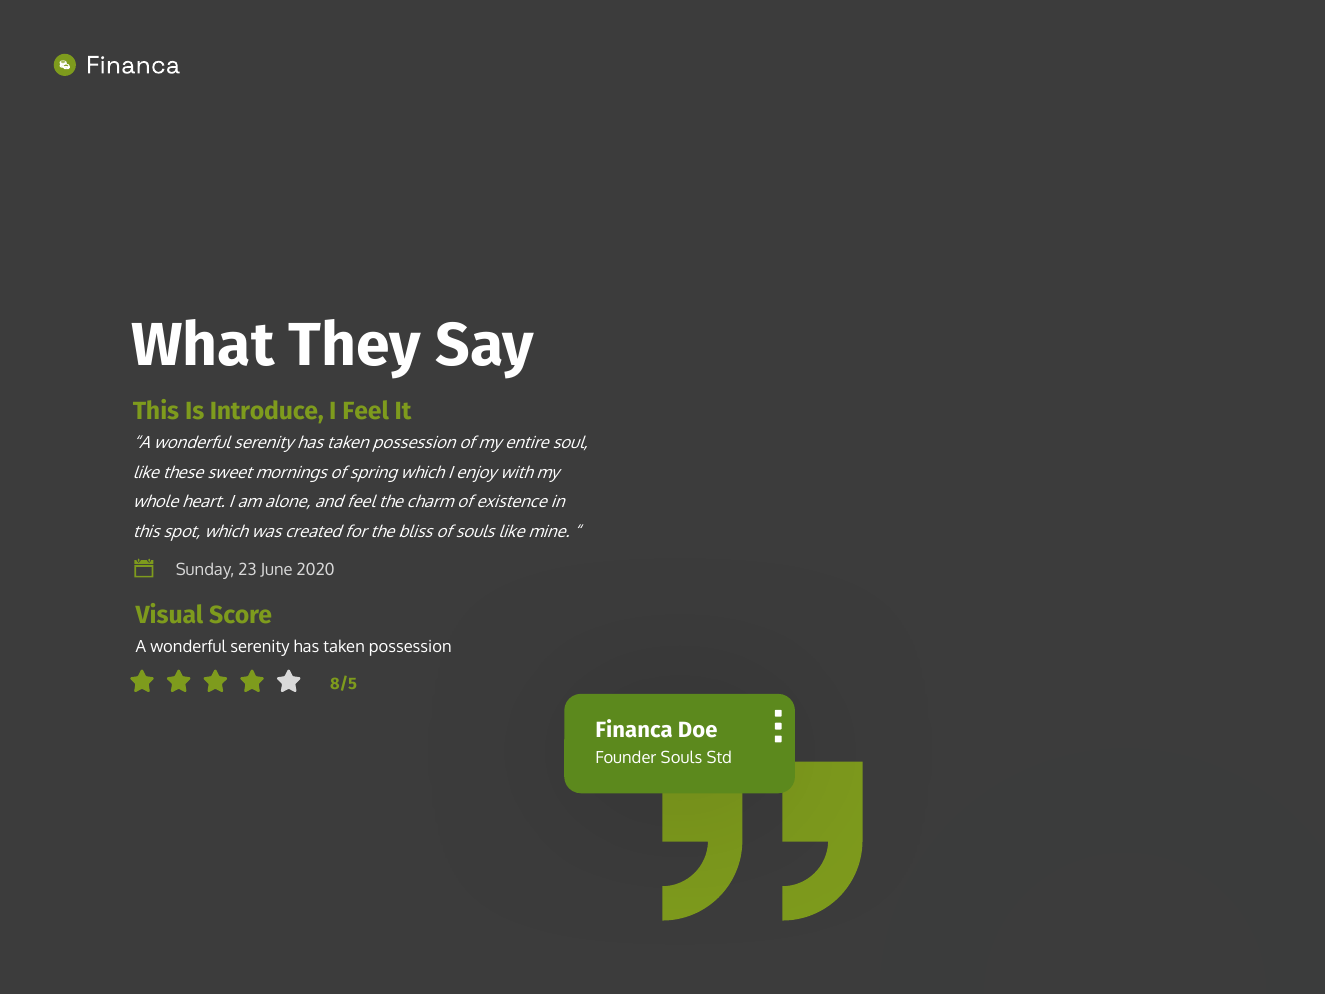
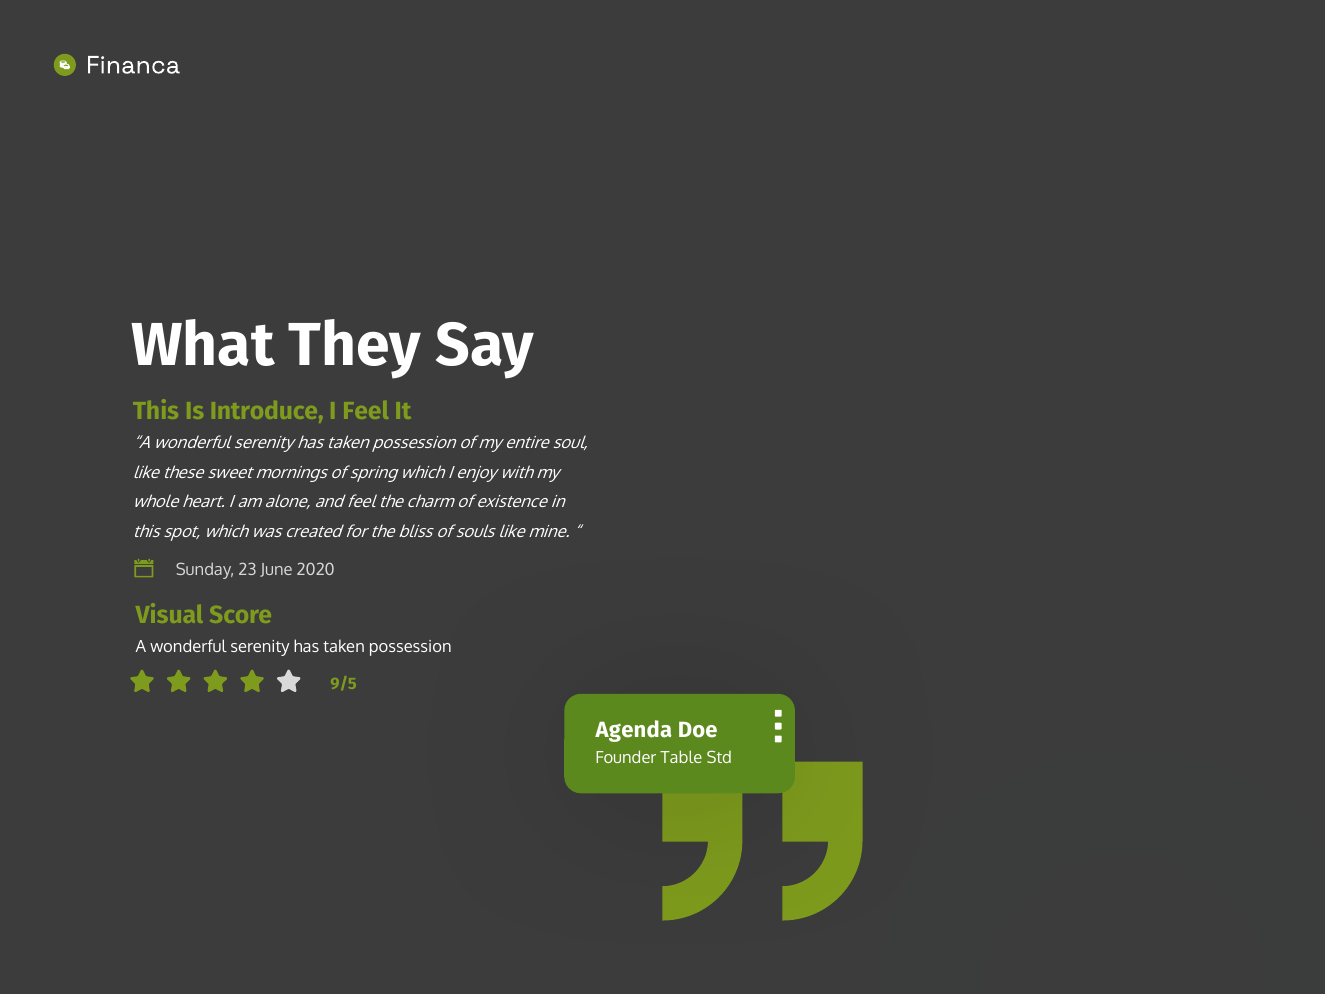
8/5: 8/5 -> 9/5 (344, 684)
Financa: Financa -> Agenda (634, 730)
Founder Souls: Souls -> Table (681, 758)
